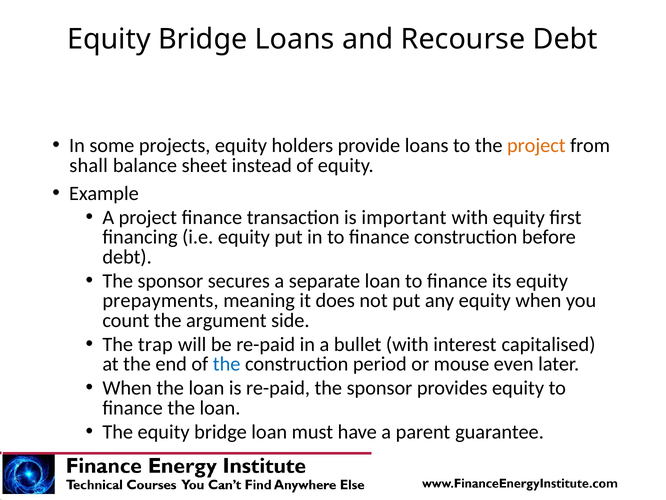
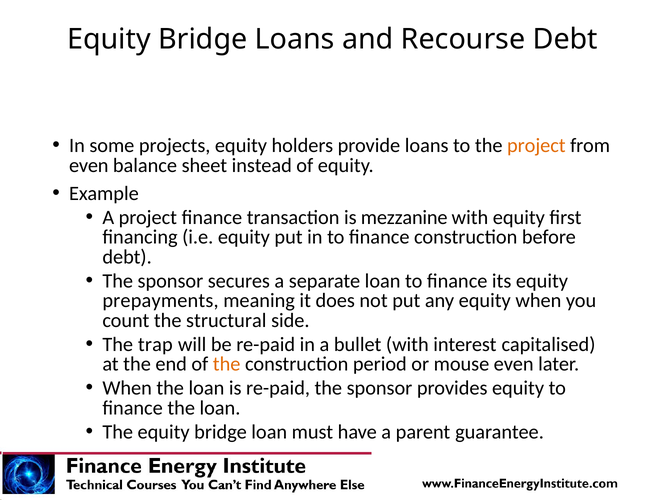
shall: shall -> even (89, 165)
important: important -> mezzanine (404, 217)
argument: argument -> structural (226, 320)
the colour: blue -> orange (227, 364)
